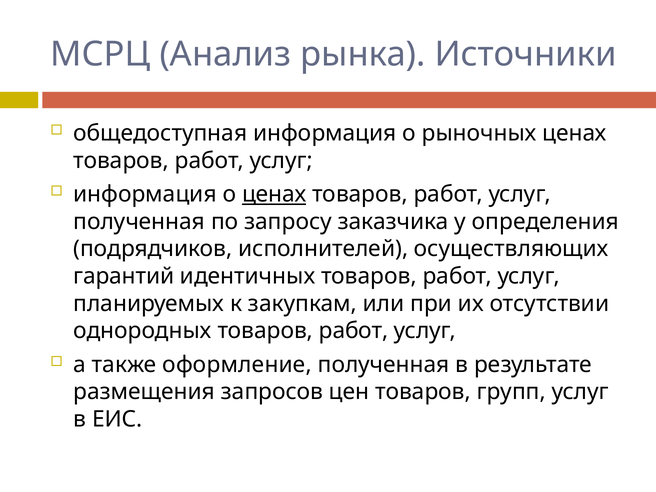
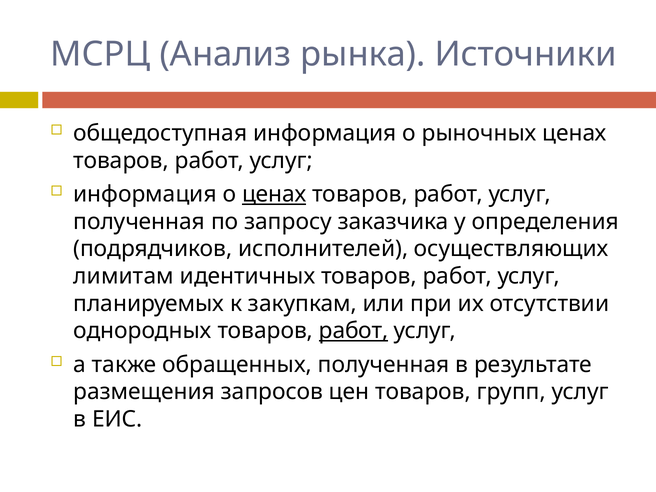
гарантий: гарантий -> лимитам (124, 276)
работ underline: none -> present (354, 331)
оформление: оформление -> обращенных (237, 365)
